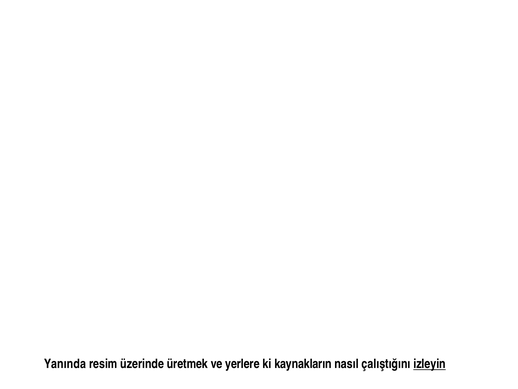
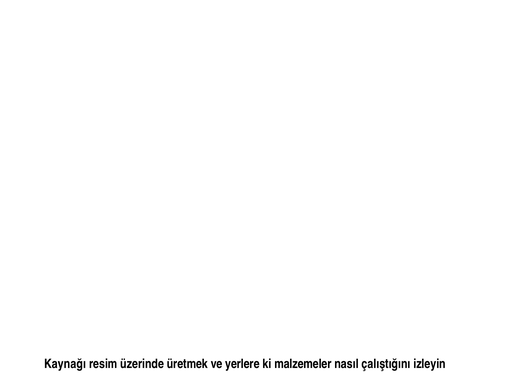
Yanında: Yanında -> Kaynağı (65, 364)
kaynakların: kaynakların -> malzemeler (303, 364)
izleyin underline: present -> none (430, 364)
